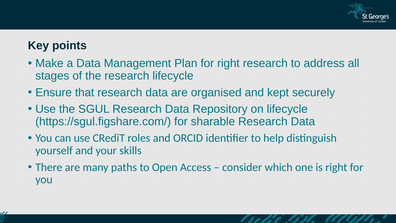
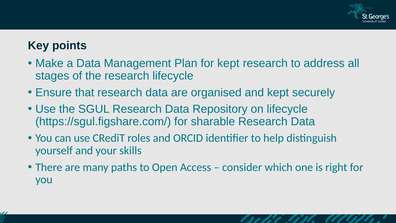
for right: right -> kept (228, 63)
